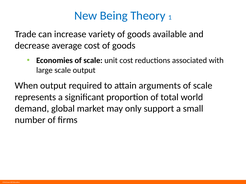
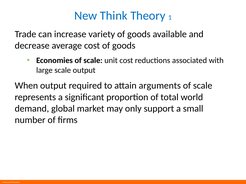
Being: Being -> Think (114, 16)
